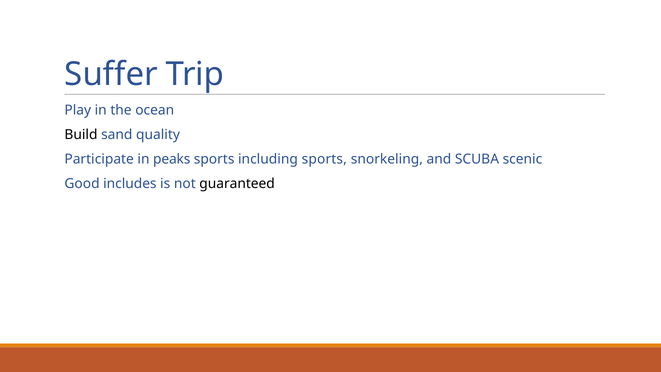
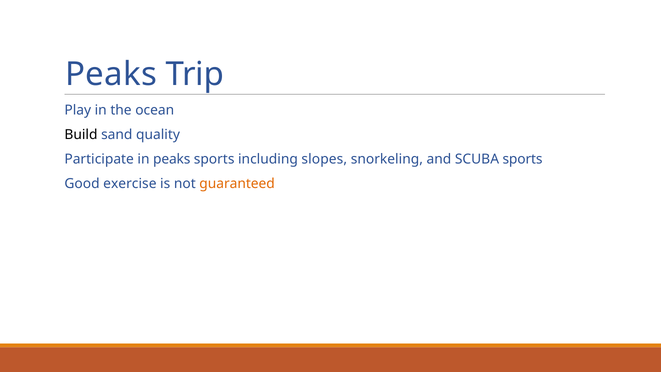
Suffer: Suffer -> Peaks (111, 74)
including sports: sports -> slopes (324, 159)
SCUBA scenic: scenic -> sports (523, 159)
includes: includes -> exercise (130, 183)
guaranteed colour: black -> orange (237, 183)
